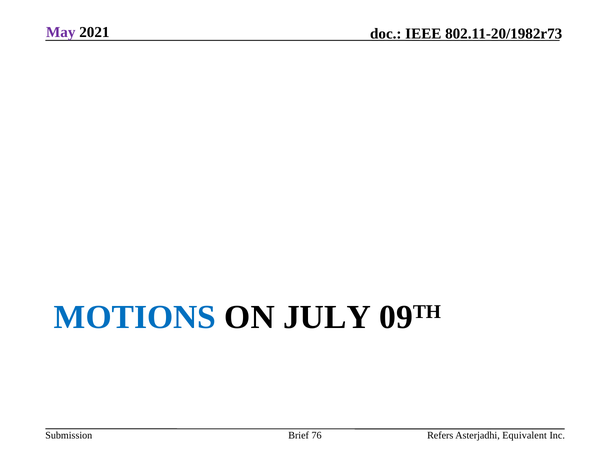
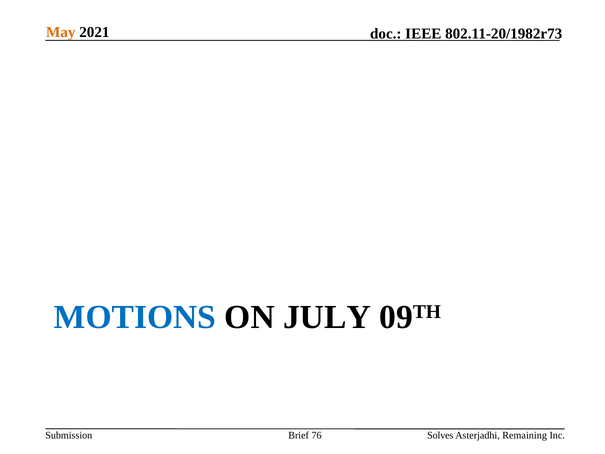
May colour: purple -> orange (61, 32)
Refers: Refers -> Solves (440, 435)
Equivalent: Equivalent -> Remaining (525, 435)
